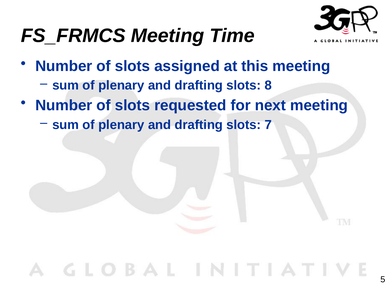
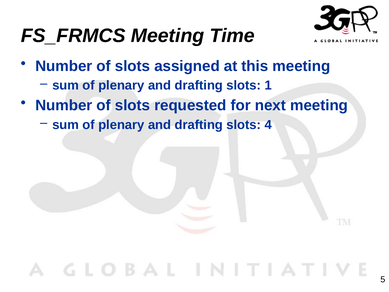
8: 8 -> 1 (268, 85)
7: 7 -> 4 (268, 125)
